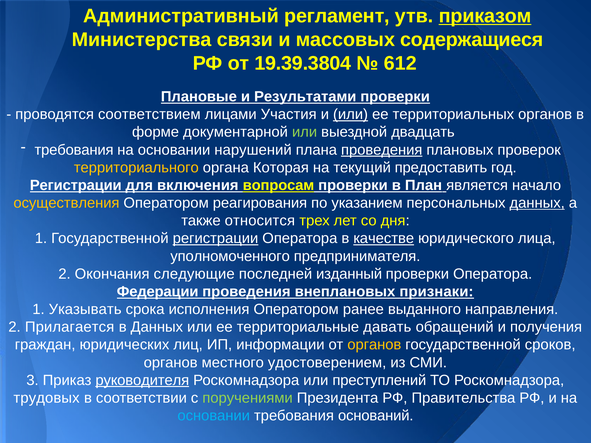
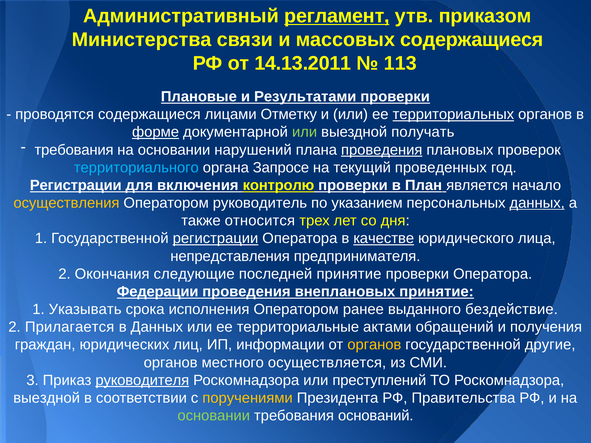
регламент underline: none -> present (337, 16)
приказом underline: present -> none (485, 16)
19.39.3804: 19.39.3804 -> 14.13.2011 (303, 63)
612: 612 -> 113 (400, 63)
проводятся соответствием: соответствием -> содержащиеся (149, 114)
Участия: Участия -> Отметку (289, 114)
или underline: present -> none (351, 114)
территориальных underline: none -> present (453, 114)
форме underline: none -> present (156, 132)
двадцать: двадцать -> получать (423, 132)
территориального colour: yellow -> light blue (136, 168)
Которая: Которая -> Запросе (281, 168)
предоставить: предоставить -> проведенных (441, 168)
вопросам: вопросам -> контролю (278, 185)
реагирования: реагирования -> руководитель (260, 203)
уполномоченного: уполномоченного -> непредставления (230, 256)
последней изданный: изданный -> принятие (349, 274)
внеплановых признаки: признаки -> принятие (437, 292)
направления: направления -> бездействие (512, 309)
давать: давать -> актами (387, 327)
сроков: сроков -> другие (550, 345)
удостоверением: удостоверением -> осуществляется (327, 363)
трудовых: трудовых -> выездной (47, 398)
поручениями colour: light green -> yellow (248, 398)
основании colour: light blue -> light green (214, 416)
